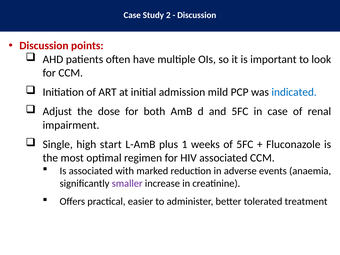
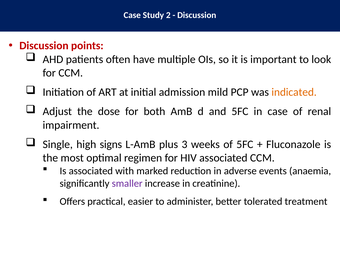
indicated colour: blue -> orange (294, 92)
start: start -> signs (111, 144)
1: 1 -> 3 (184, 144)
